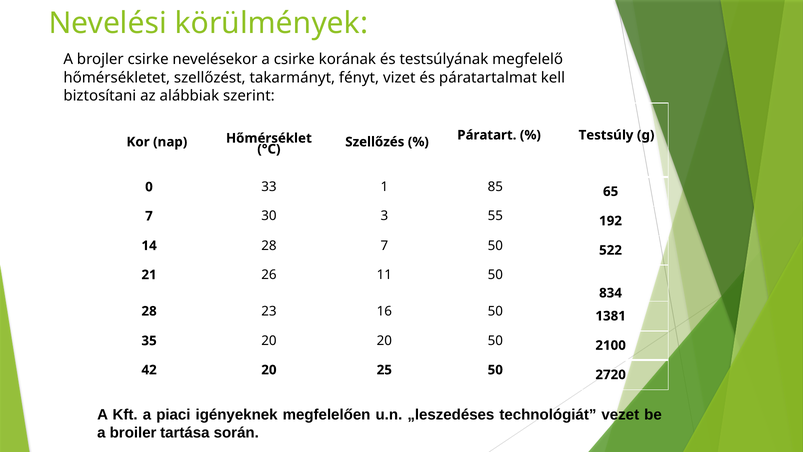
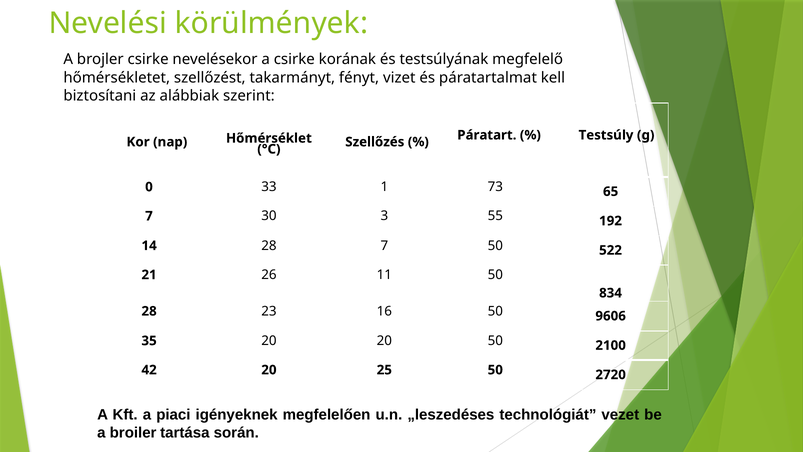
85: 85 -> 73 (495, 187)
1381: 1381 -> 9606 (611, 316)
